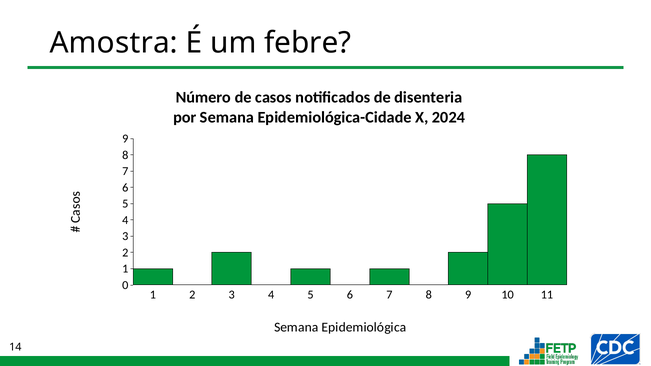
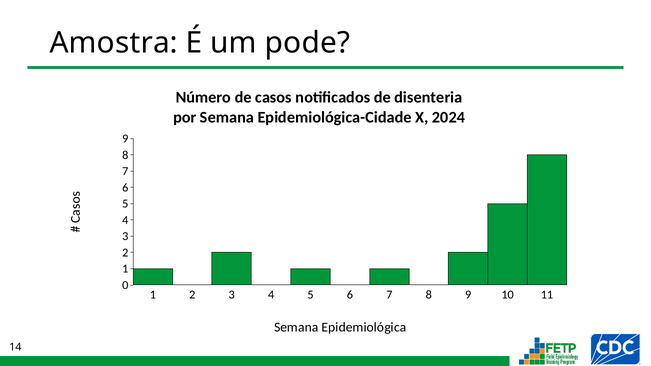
febre: febre -> pode (308, 43)
